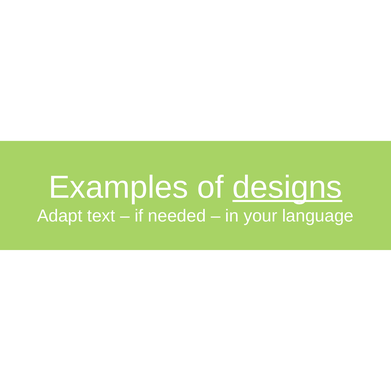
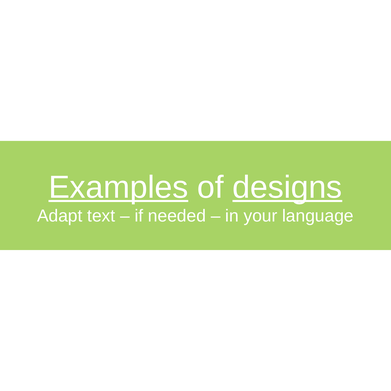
Examples underline: none -> present (118, 187)
